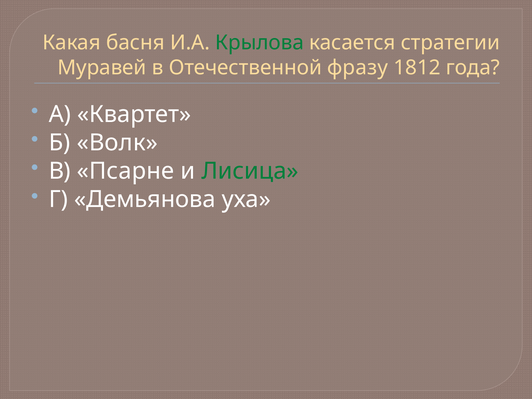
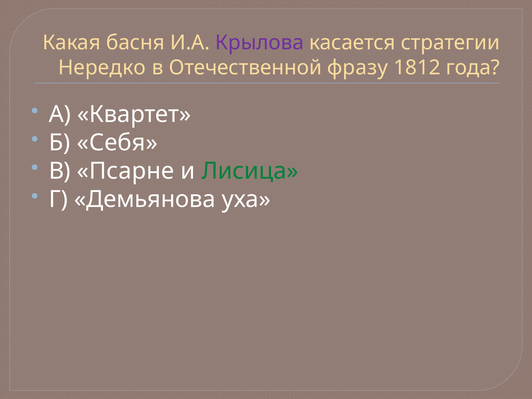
Крылова colour: green -> purple (260, 43)
Муравей: Муравей -> Нередко (102, 68)
Волк: Волк -> Себя (117, 143)
